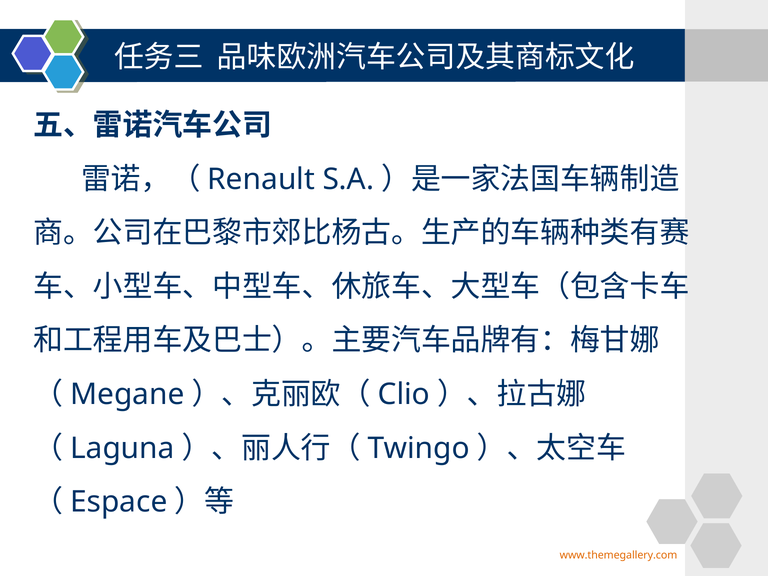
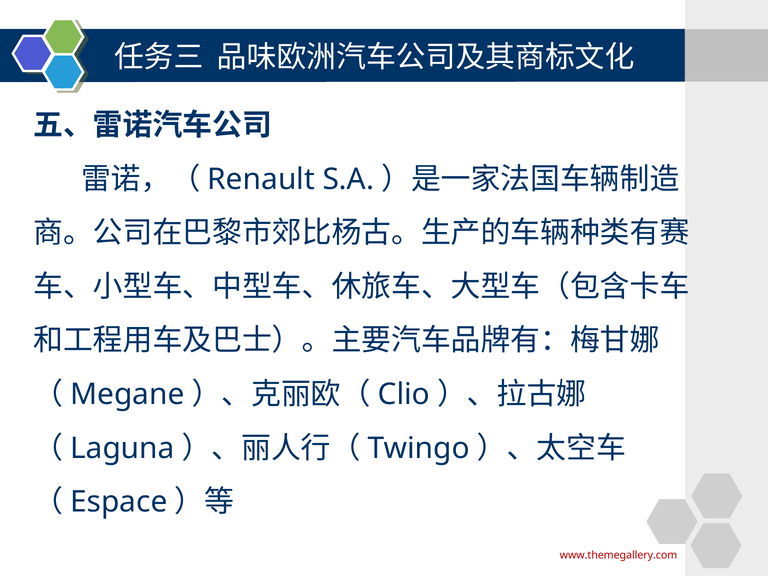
www.themegallery.com colour: orange -> red (618, 555)
